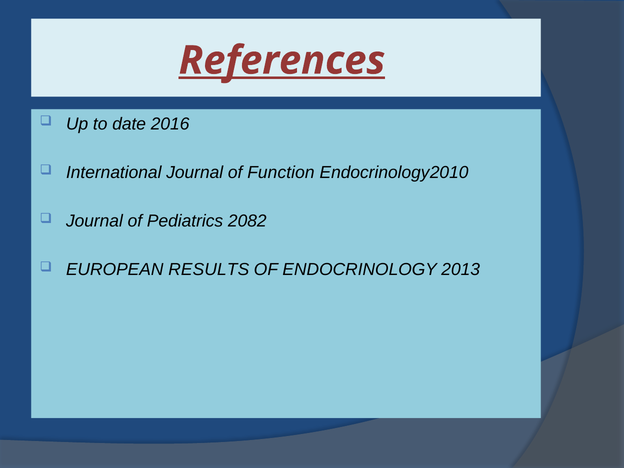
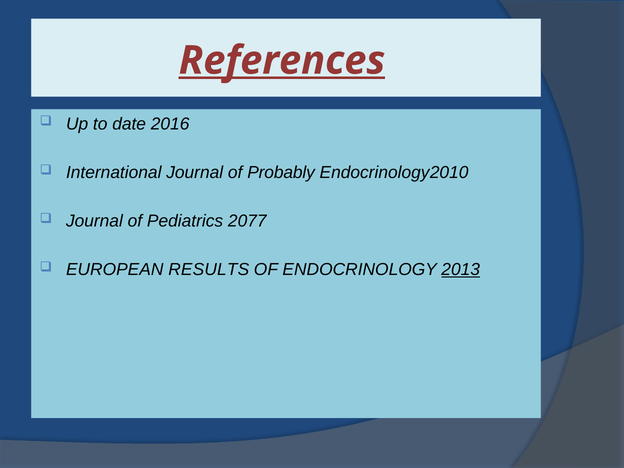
Function: Function -> Probably (281, 173)
2082: 2082 -> 2077 (247, 221)
2013 underline: none -> present (461, 270)
